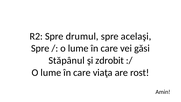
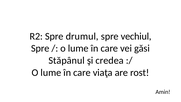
acelaşi: acelaşi -> vechiul (136, 36)
zdrobit: zdrobit -> credea (110, 60)
